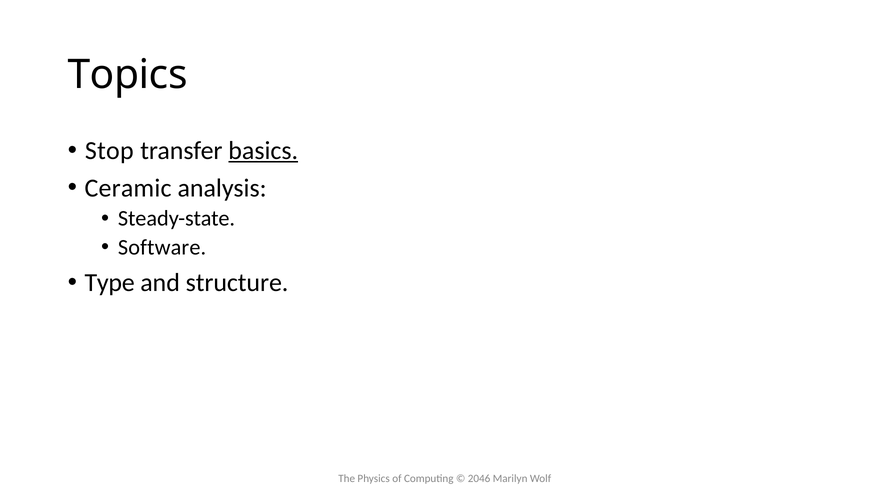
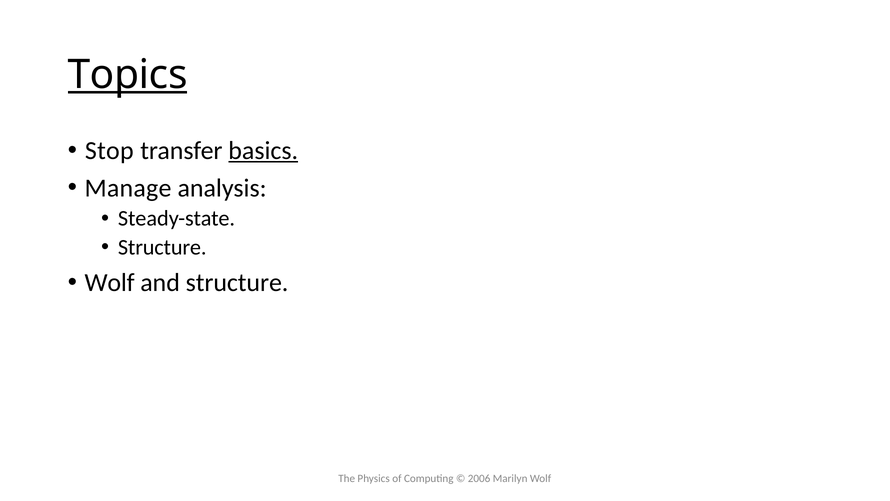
Topics underline: none -> present (128, 75)
Ceramic: Ceramic -> Manage (128, 188)
Software: Software -> Structure (162, 247)
Type: Type -> Wolf (110, 282)
2046: 2046 -> 2006 (479, 478)
